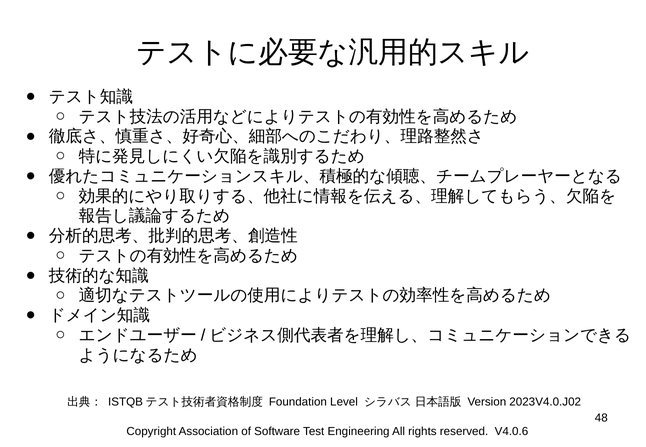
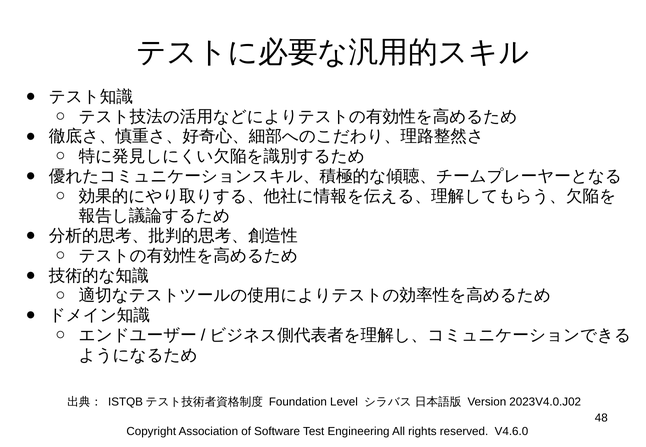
V4.0.6: V4.0.6 -> V4.6.0 (511, 432)
